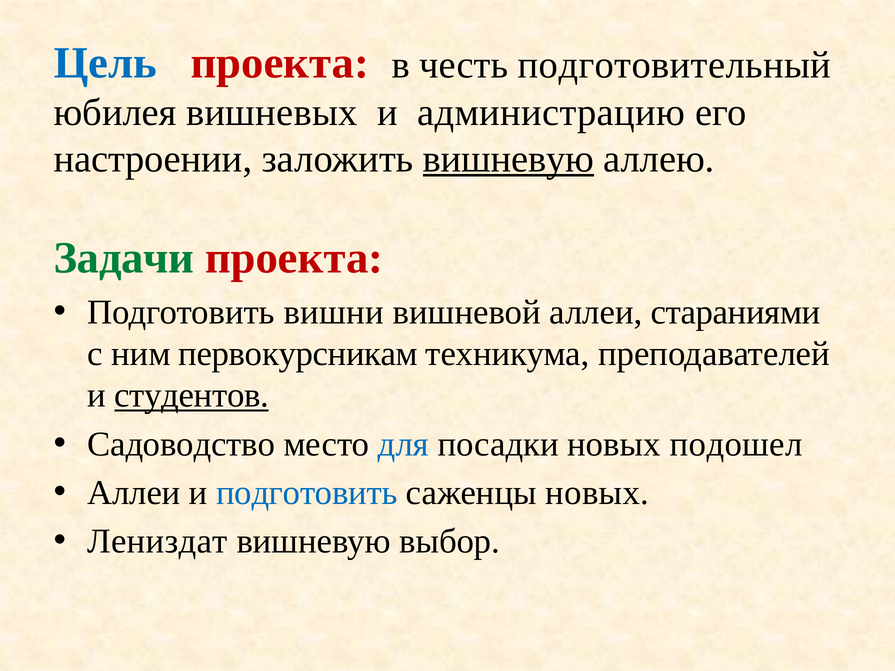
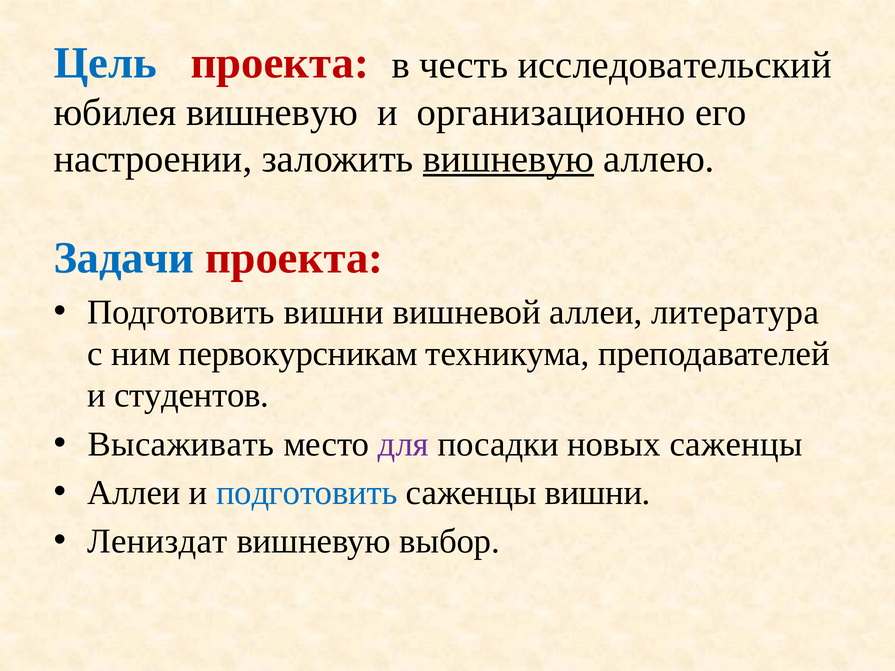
подготовительный: подготовительный -> исследовательский (675, 65)
юбилея вишневых: вишневых -> вишневую (272, 113)
администрацию: администрацию -> организационно (551, 113)
Задачи colour: green -> blue (124, 258)
стараниями: стараниями -> литература (735, 312)
студентов underline: present -> none (192, 396)
Садоводство: Садоводство -> Высаживать (181, 444)
для colour: blue -> purple (403, 444)
новых подошел: подошел -> саженцы (736, 444)
саженцы новых: новых -> вишни (598, 493)
